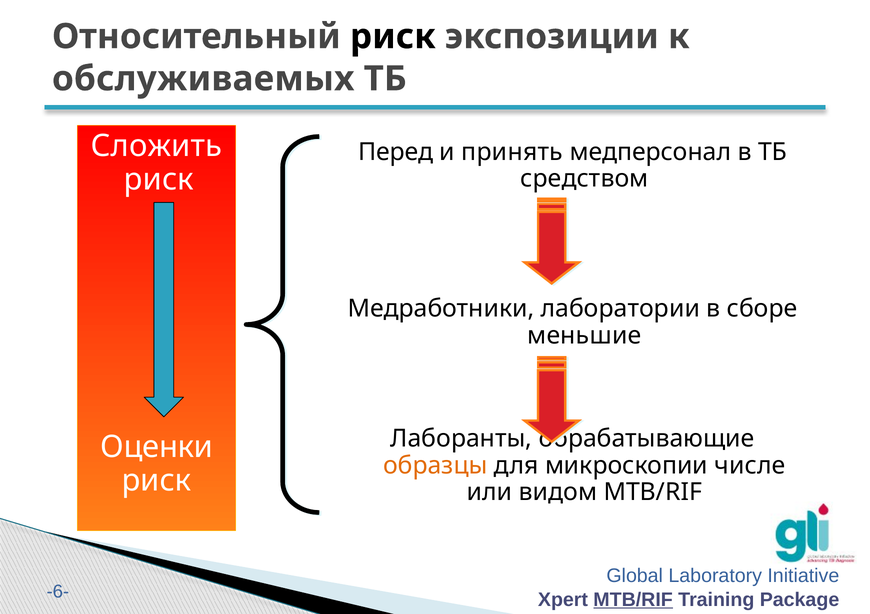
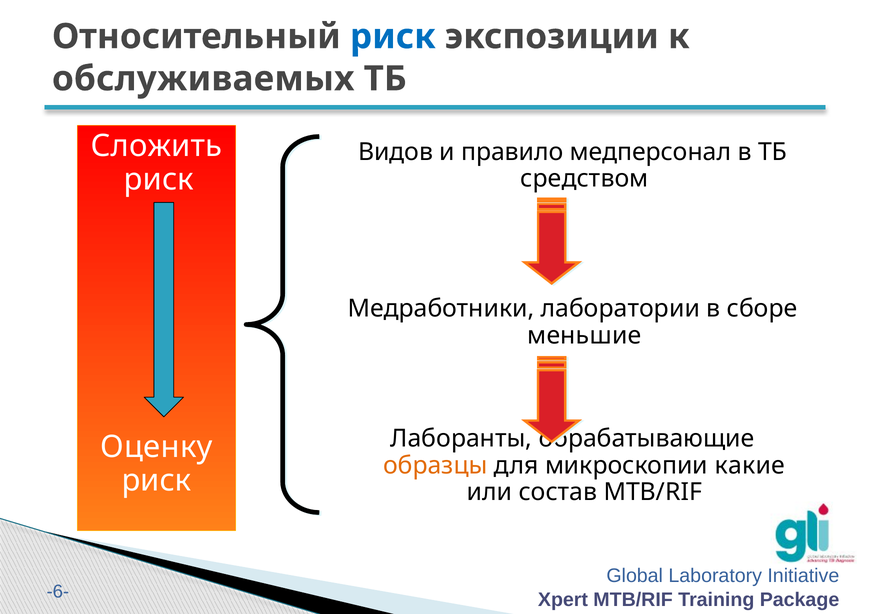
риск colour: black -> blue (393, 37)
Перед: Перед -> Видов (396, 152)
принять: принять -> правило (512, 152)
Оценки: Оценки -> Оценку (156, 447)
числе: числе -> какие (750, 465)
видом: видом -> состав (558, 492)
MTB/RIF underline: present -> none (633, 600)
